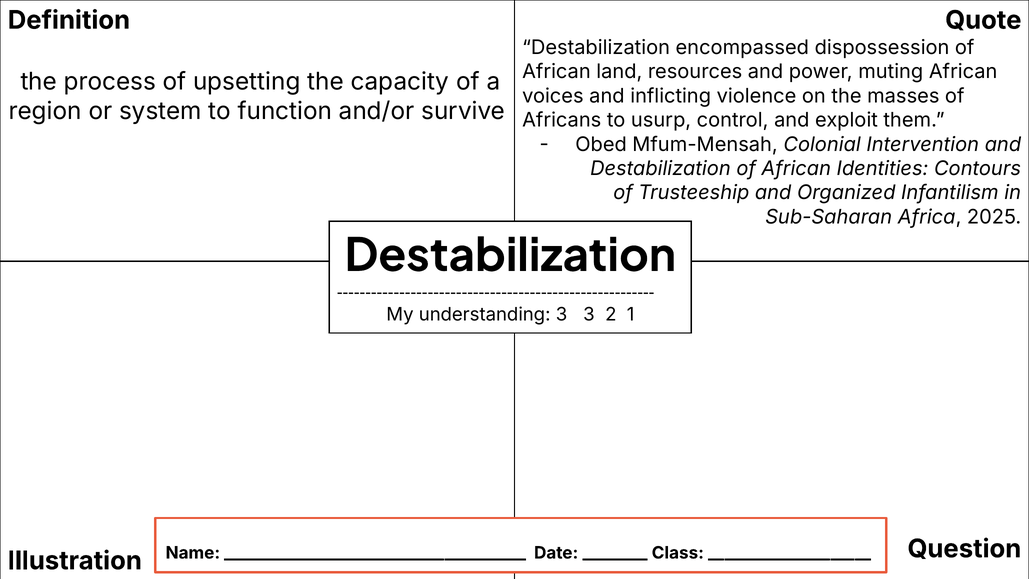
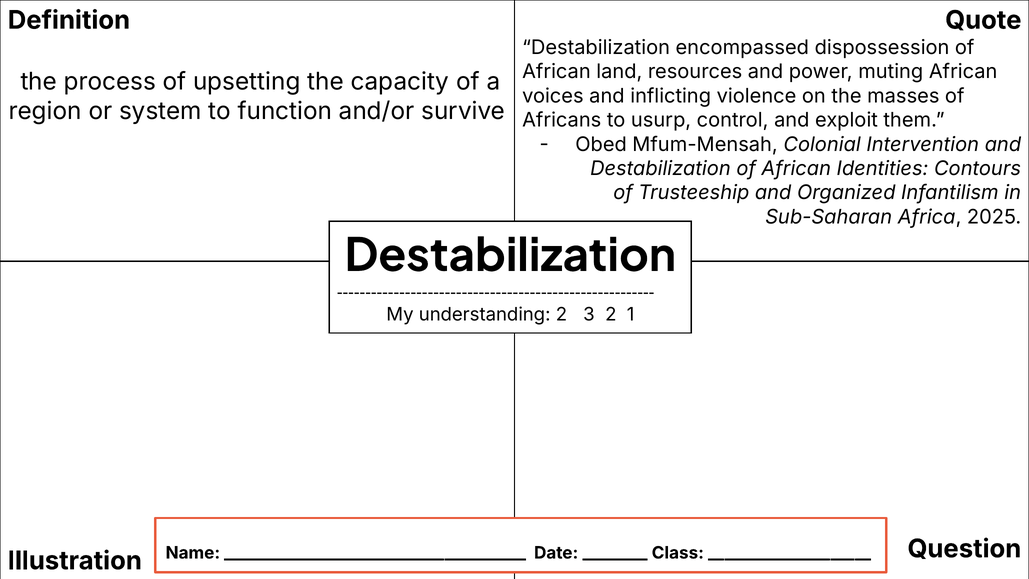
understanding 3: 3 -> 2 (562, 315)
